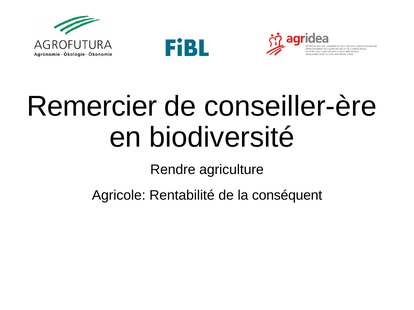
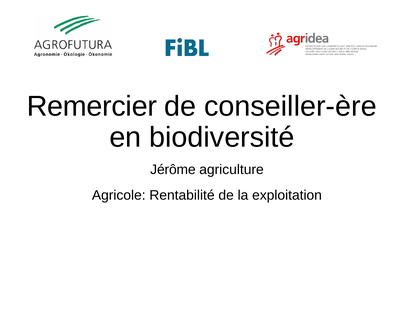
Rendre: Rendre -> Jérôme (173, 170)
conséquent: conséquent -> exploitation (287, 196)
